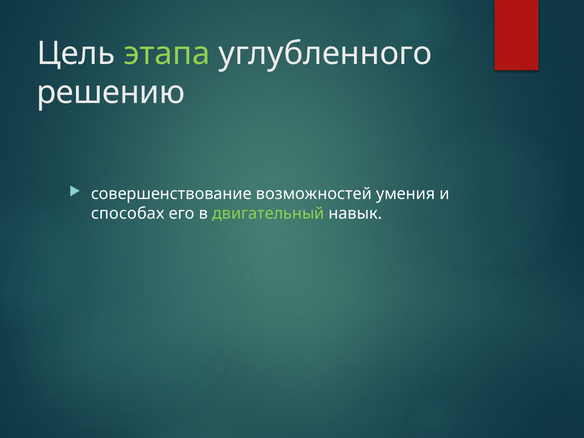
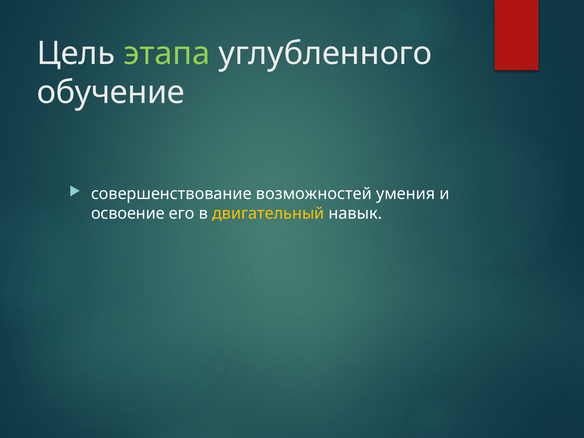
решению: решению -> обучение (111, 93)
способах: способах -> освоение (128, 213)
двигательный colour: light green -> yellow (268, 213)
